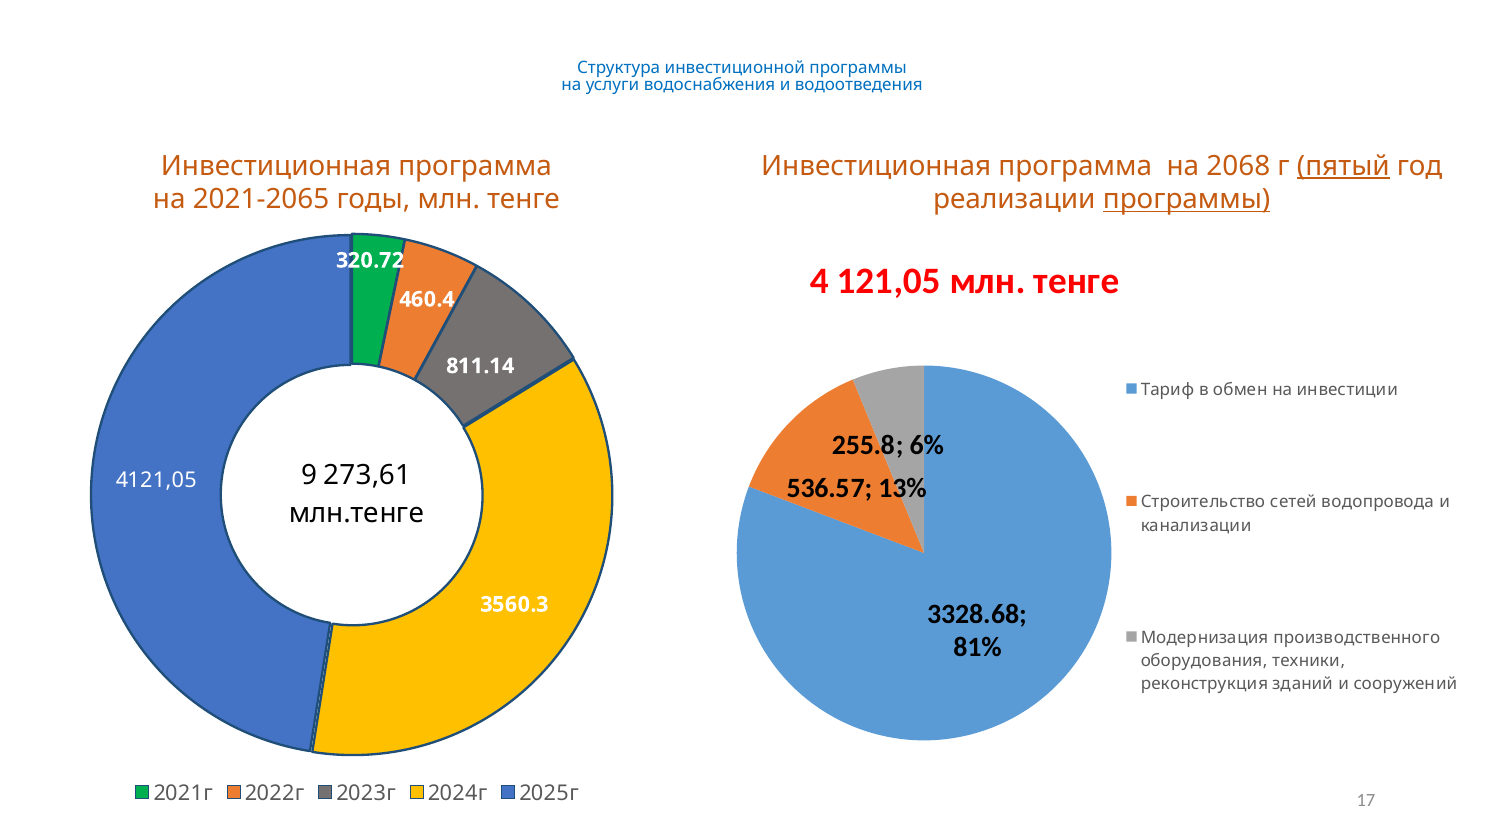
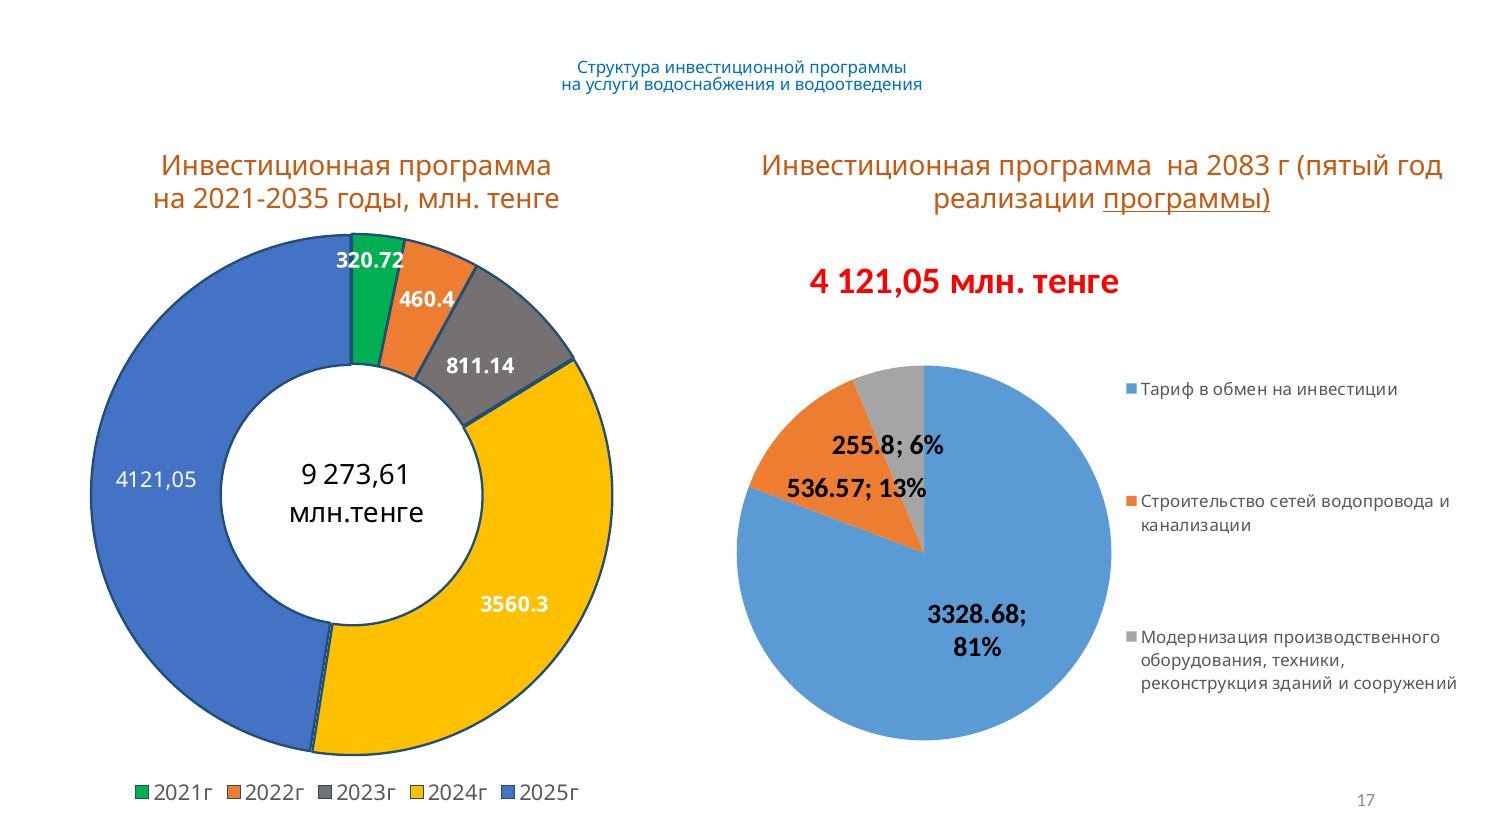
2068: 2068 -> 2083 (1238, 166)
пятый underline: present -> none (1343, 166)
2021-2065: 2021-2065 -> 2021-2035 (261, 199)
